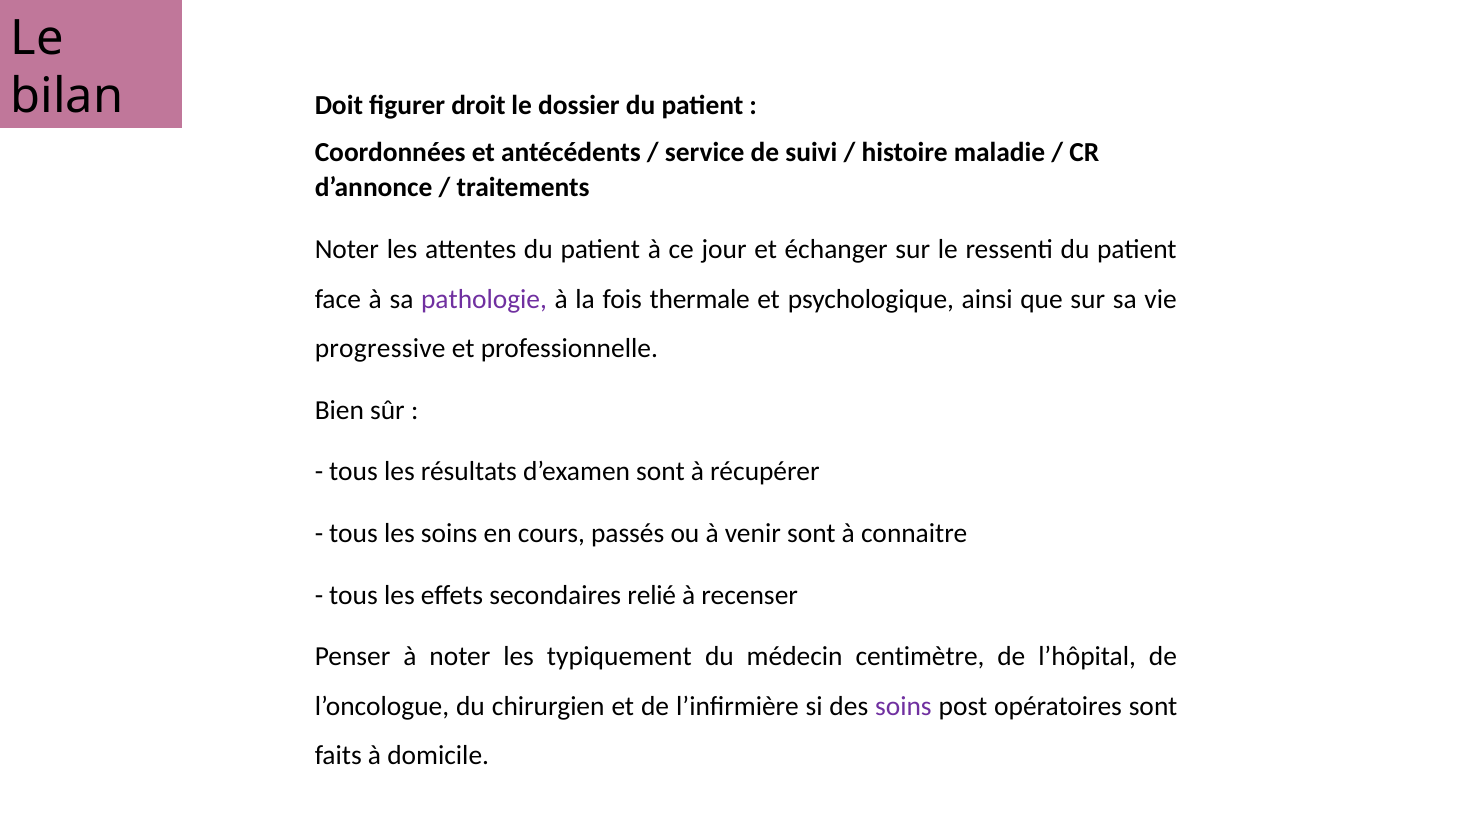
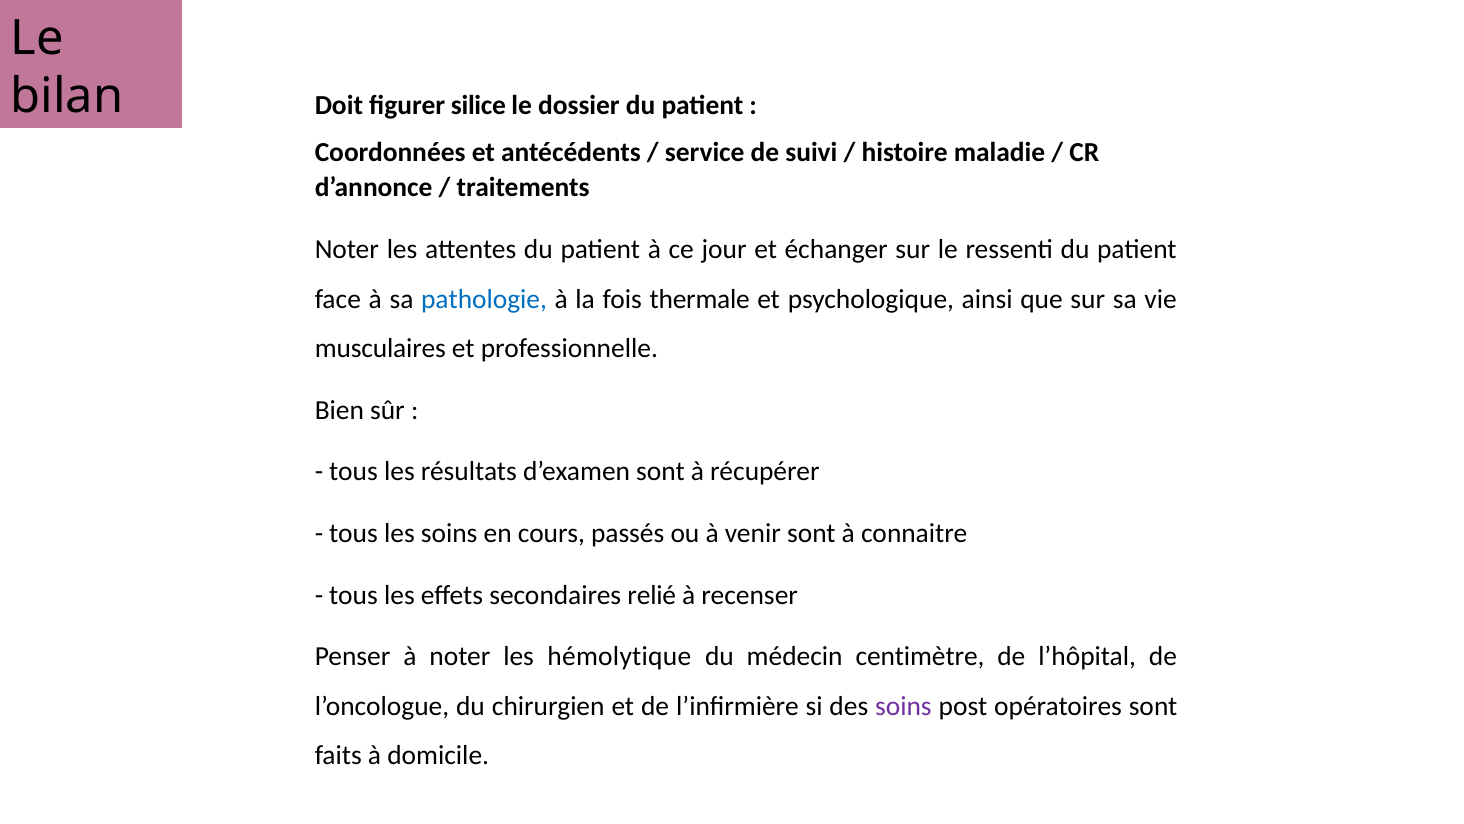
droit: droit -> silice (478, 105)
pathologie colour: purple -> blue (484, 299)
progressive: progressive -> musculaires (380, 348)
typiquement: typiquement -> hémolytique (619, 656)
